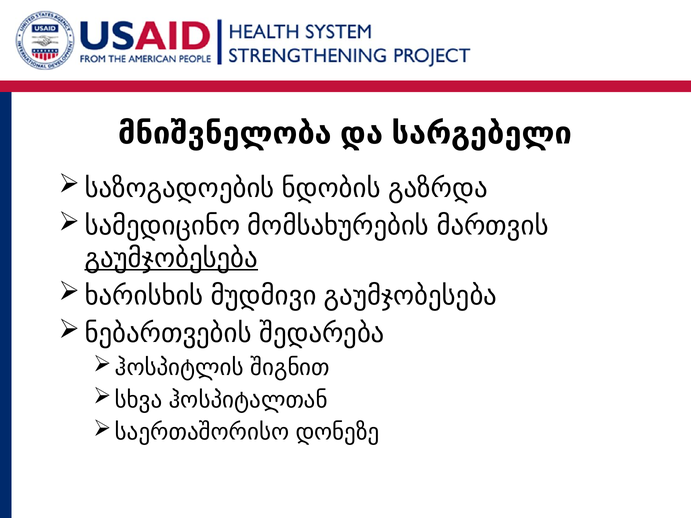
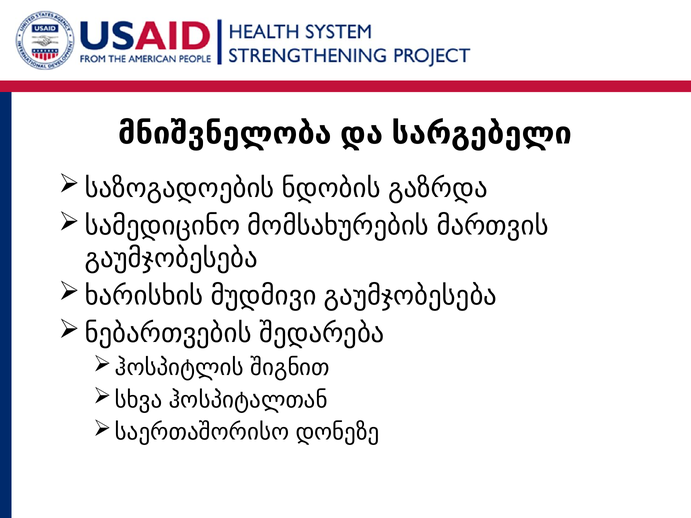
გაუმჯობესება underline: present -> none (171, 258)
